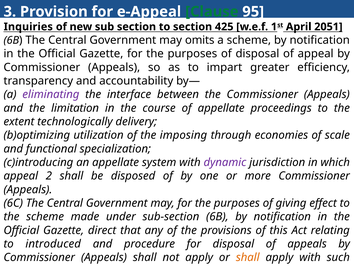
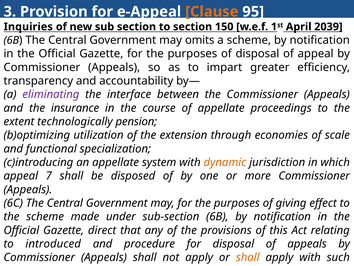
Clause colour: green -> orange (212, 12)
425: 425 -> 150 (224, 27)
2051: 2051 -> 2039 (328, 27)
limitation: limitation -> insurance (75, 108)
delivery: delivery -> pension (136, 121)
imposing: imposing -> extension (184, 135)
dynamic colour: purple -> orange (225, 162)
2: 2 -> 7 (49, 176)
